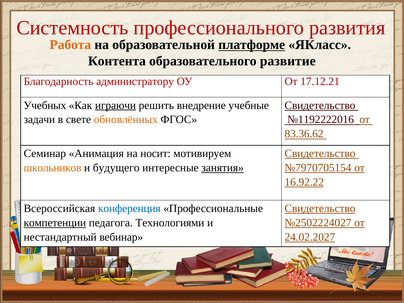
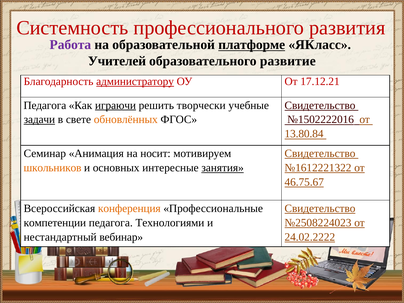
Работа colour: orange -> purple (70, 45)
Контента: Контента -> Учителей (117, 61)
администратору underline: none -> present (135, 81)
Учебных: Учебных -> Педагога (45, 105)
внедрение: внедрение -> творчески (201, 105)
задачи underline: none -> present (39, 120)
№1192222016: №1192222016 -> №1502222016 (321, 120)
83.36.62: 83.36.62 -> 13.80.84 (304, 134)
будущего: будущего -> основных (116, 168)
№7970705154: №7970705154 -> №1612221322 (318, 168)
16.92.22: 16.92.22 -> 46.75.67 (304, 182)
конференция colour: blue -> orange (129, 208)
компетенции underline: present -> none (55, 223)
№2502224027: №2502224027 -> №2508224023 (318, 223)
24.02.2027: 24.02.2027 -> 24.02.2222 (310, 237)
